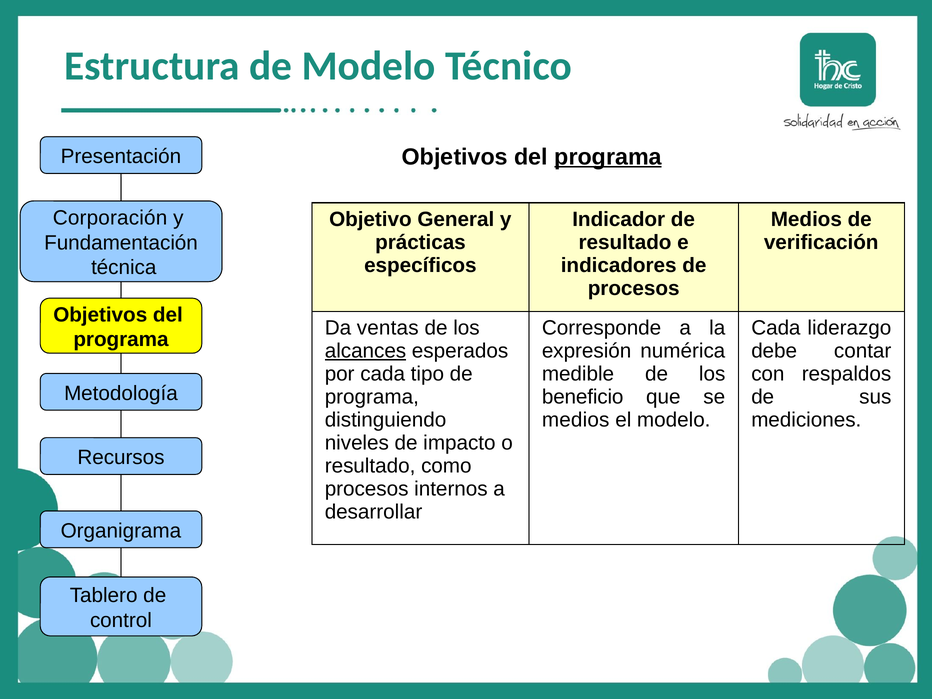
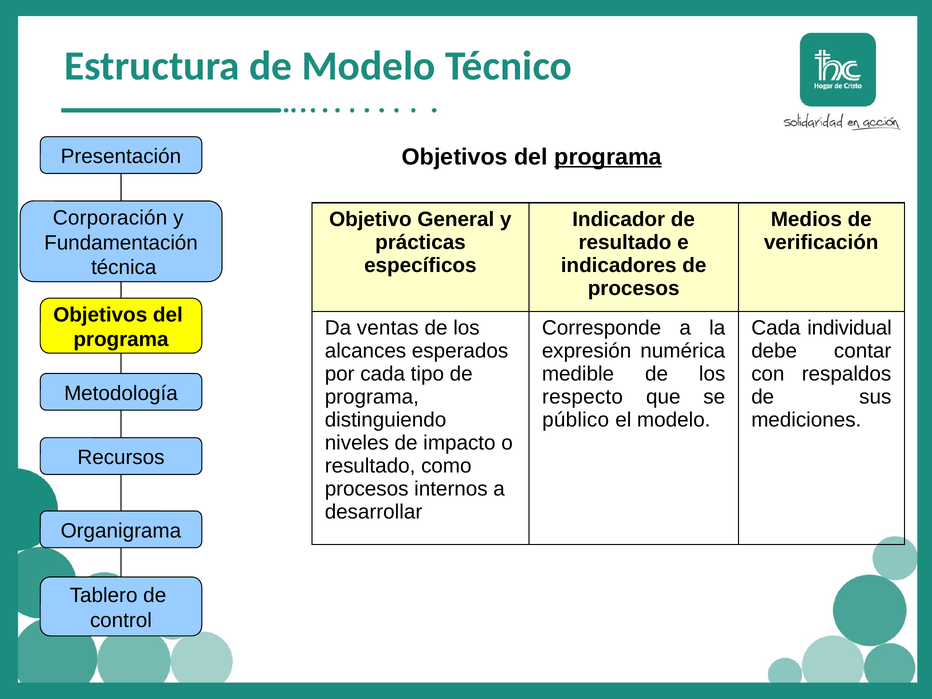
liderazgo: liderazgo -> individual (850, 328)
alcances underline: present -> none (366, 351)
beneficio: beneficio -> respecto (583, 397)
medios: medios -> público (576, 420)
